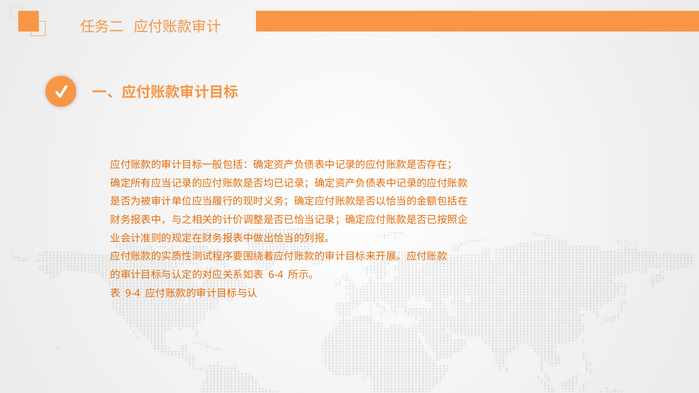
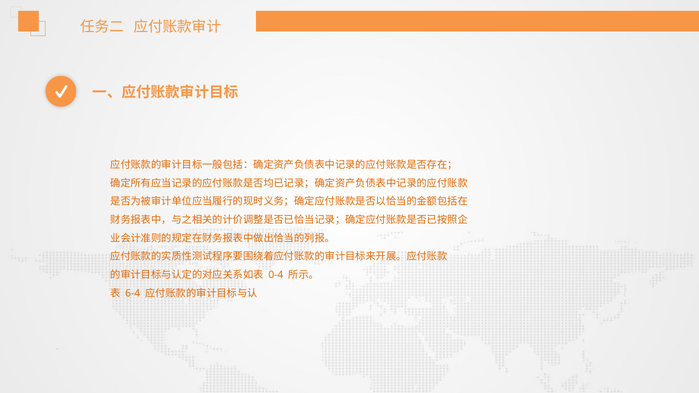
6-4: 6-4 -> 0-4 (276, 275)
9-4: 9-4 -> 6-4 (133, 293)
